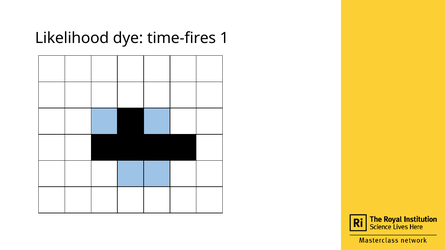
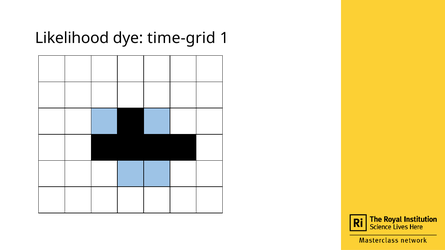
time-fires: time-fires -> time-grid (181, 38)
